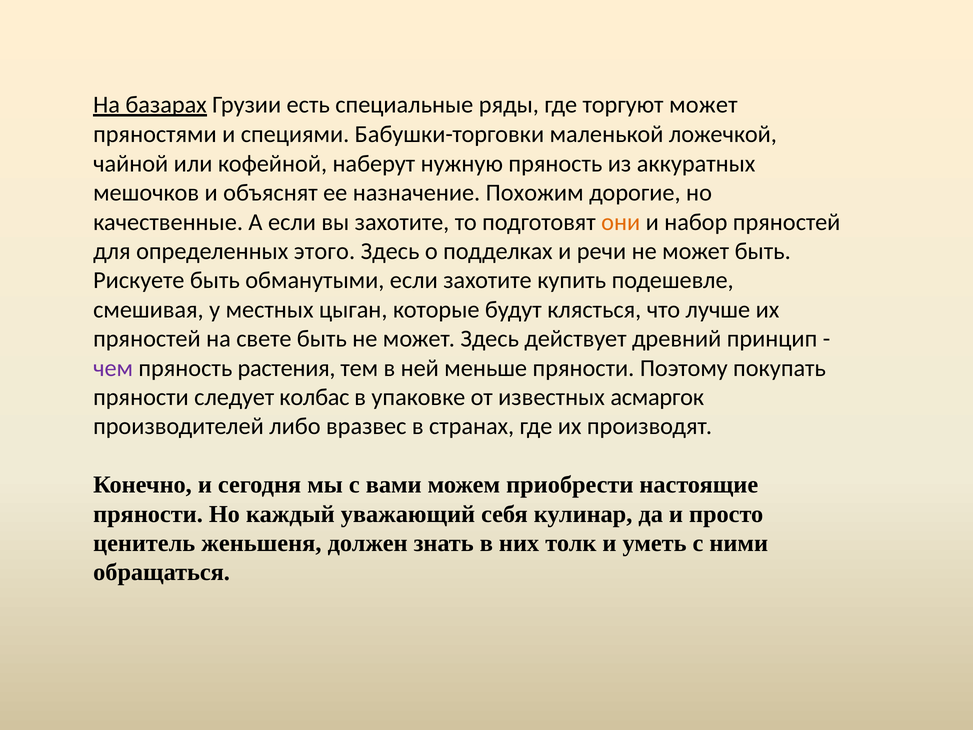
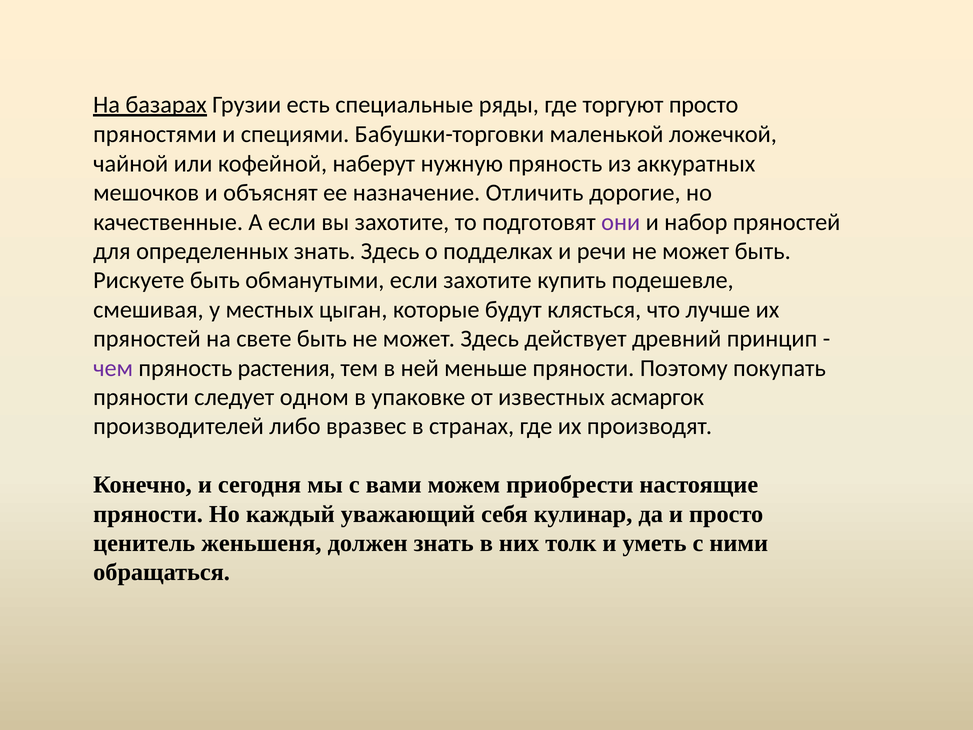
торгуют может: может -> просто (704, 105)
Похожим: Похожим -> Отличить (535, 193)
они colour: orange -> purple (621, 222)
определенных этого: этого -> знать (325, 251)
колбас: колбас -> одном (314, 397)
